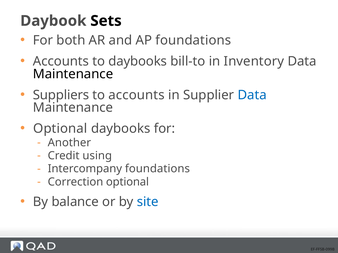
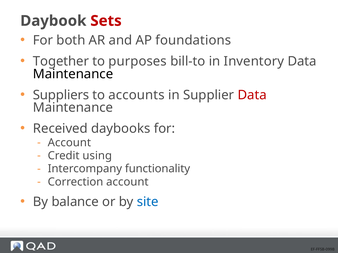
Sets colour: black -> red (106, 21)
Accounts: Accounts -> Together (61, 61)
to daybooks: daybooks -> purposes (138, 61)
Data colour: blue -> red (252, 95)
Optional: Optional -> Received (60, 129)
Another: Another -> Account (69, 143)
Intercompany foundations: foundations -> functionality (158, 169)
Correction optional: optional -> account (127, 182)
